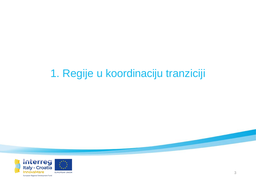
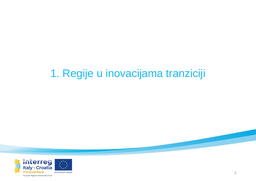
koordinaciju: koordinaciju -> inovacijama (134, 74)
